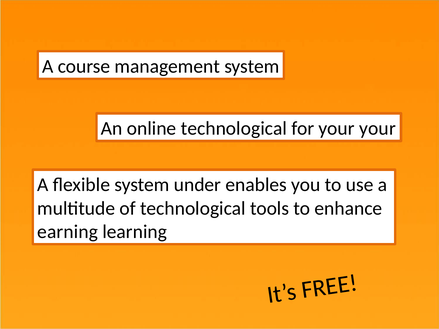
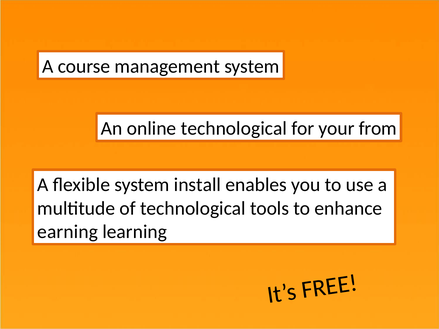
your your: your -> from (378, 129)
under: under -> install (197, 185)
